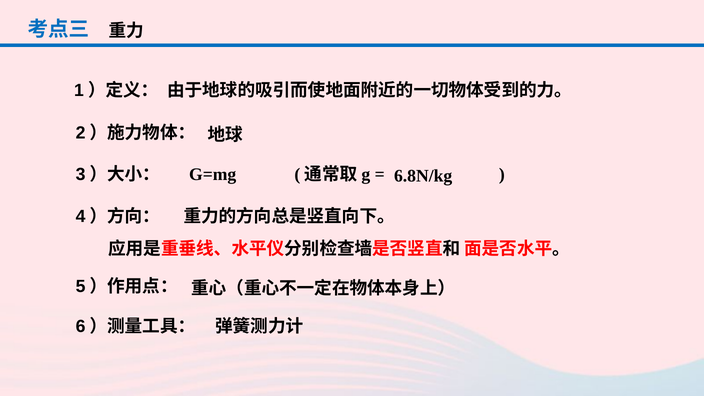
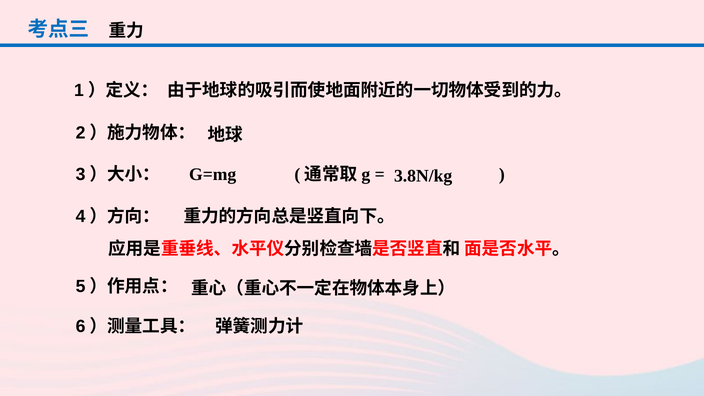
6.8N/kg: 6.8N/kg -> 3.8N/kg (423, 176)
